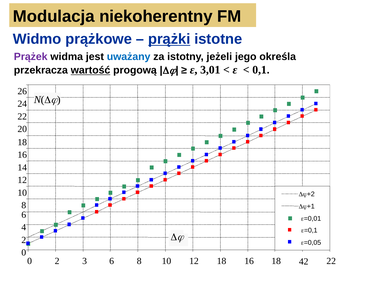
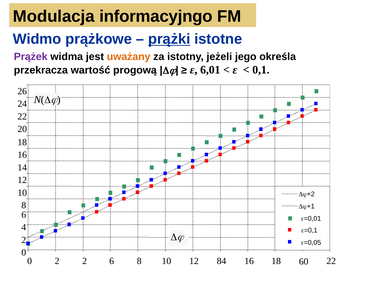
niekoherentny: niekoherentny -> informacyjngo (156, 16)
uważany colour: blue -> orange (129, 57)
wartość underline: present -> none (91, 70)
3,01: 3,01 -> 6,01 (210, 70)
2 3: 3 -> 2 (85, 261)
12 18: 18 -> 84 (222, 261)
42: 42 -> 60 (304, 261)
